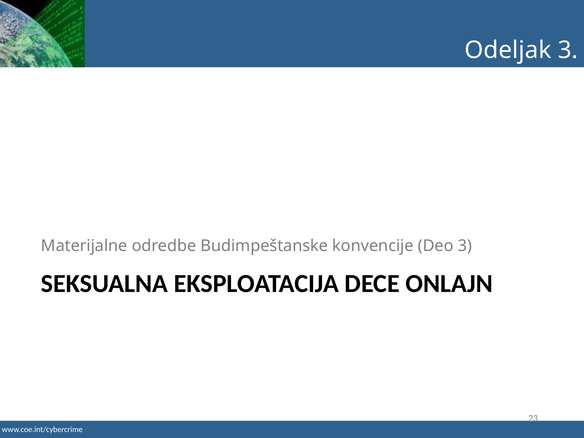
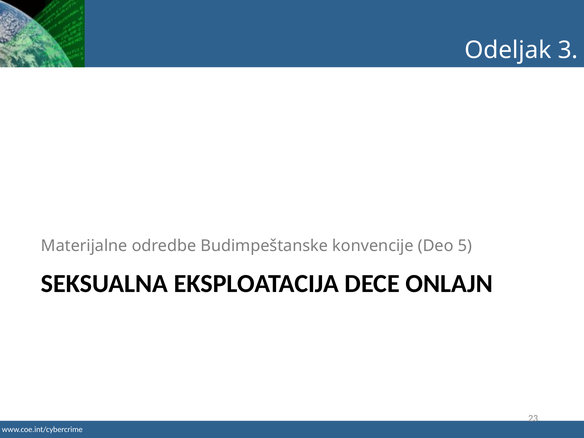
Deo 3: 3 -> 5 (465, 246)
